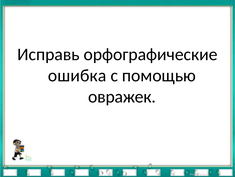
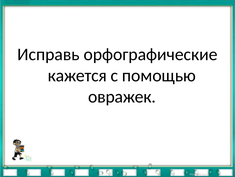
ошибка: ошибка -> кажется (77, 75)
